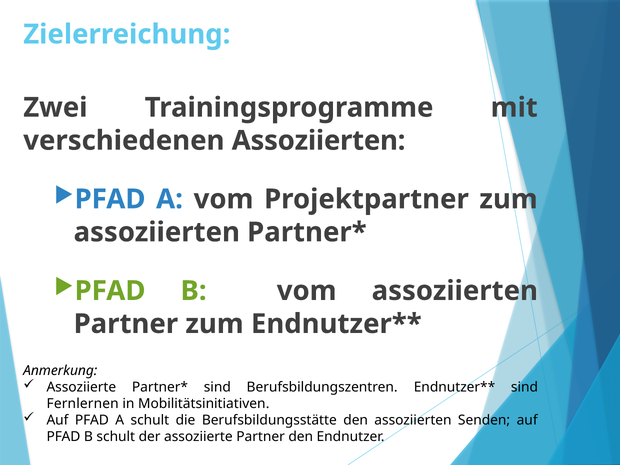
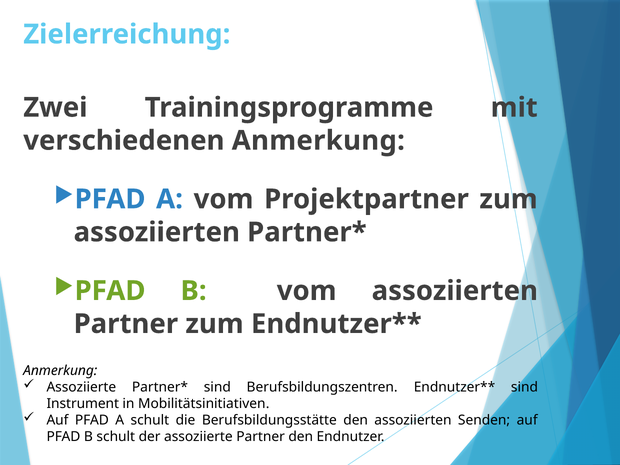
verschiedenen Assoziierten: Assoziierten -> Anmerkung (318, 141)
Fernlernen: Fernlernen -> Instrument (83, 404)
